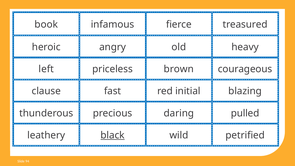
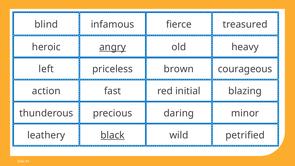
book: book -> blind (46, 24)
angry underline: none -> present (113, 47)
clause: clause -> action (46, 91)
pulled: pulled -> minor (245, 113)
